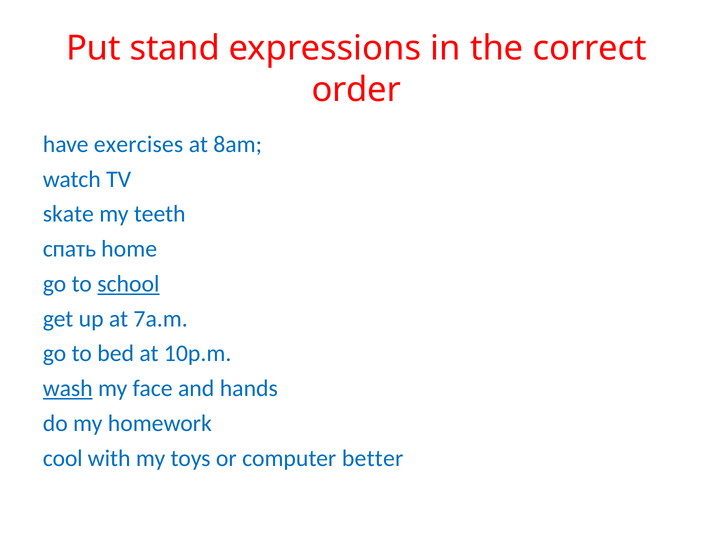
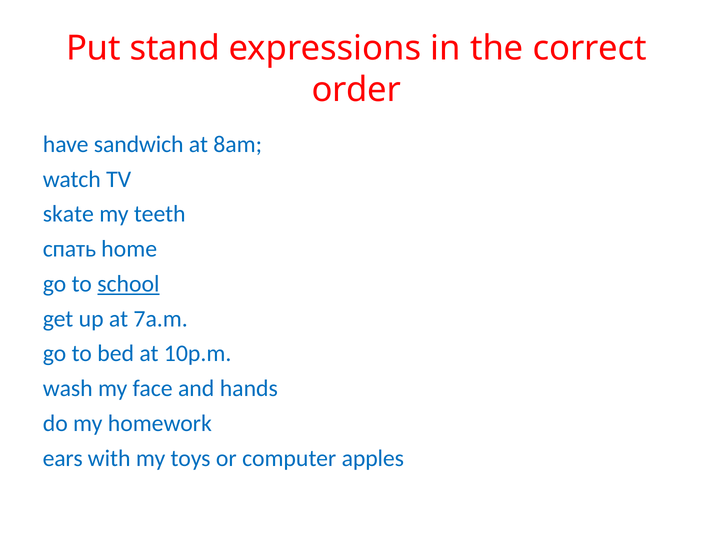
exercises: exercises -> sandwich (139, 144)
wash underline: present -> none (68, 388)
cool: cool -> ears (63, 458)
better: better -> apples (373, 458)
